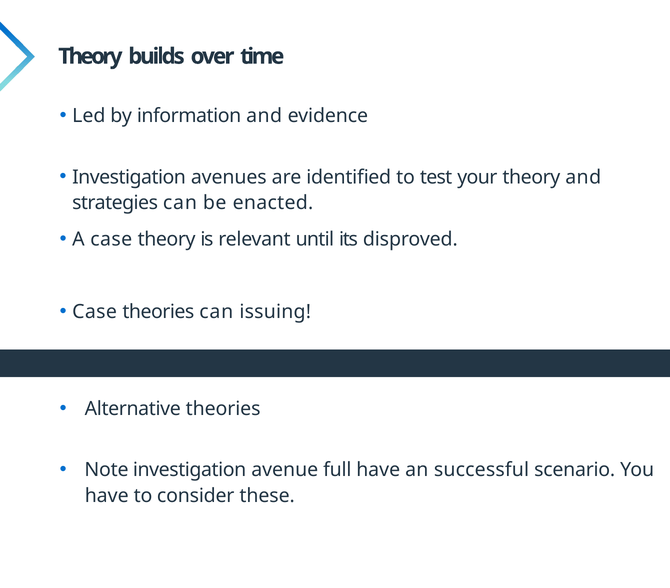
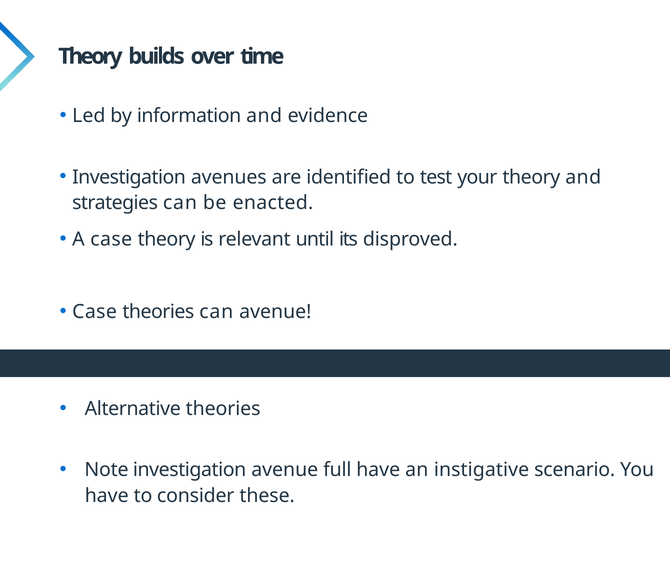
can issuing: issuing -> avenue (275, 312)
successful: successful -> instigative (482, 470)
